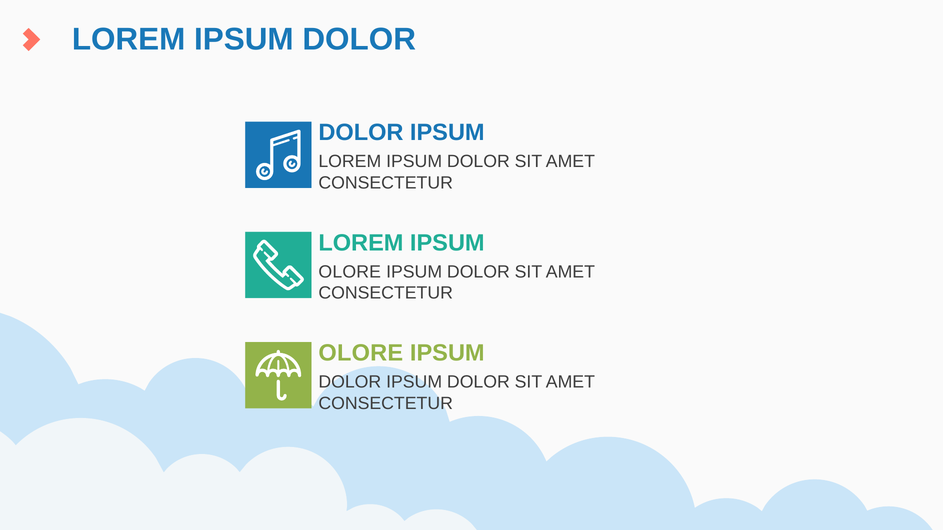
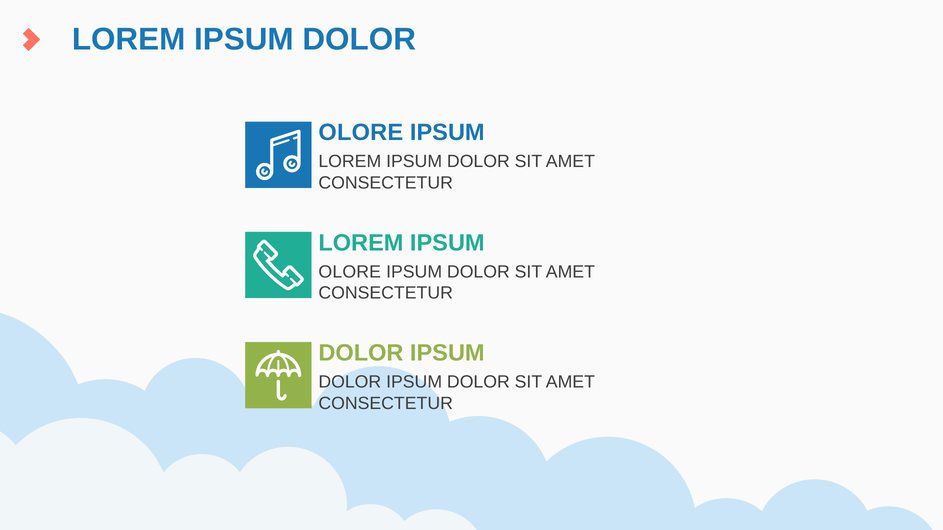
DOLOR: DOLOR -> OLORE (361, 133)
OLORE: OLORE -> DOLOR (361, 353)
